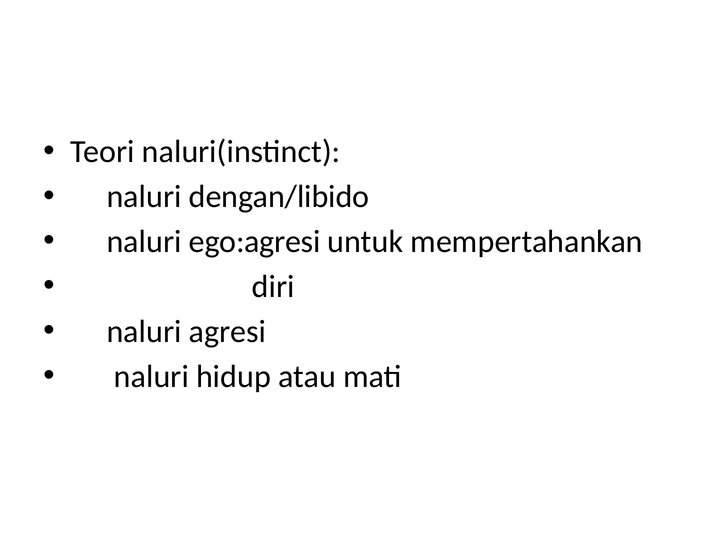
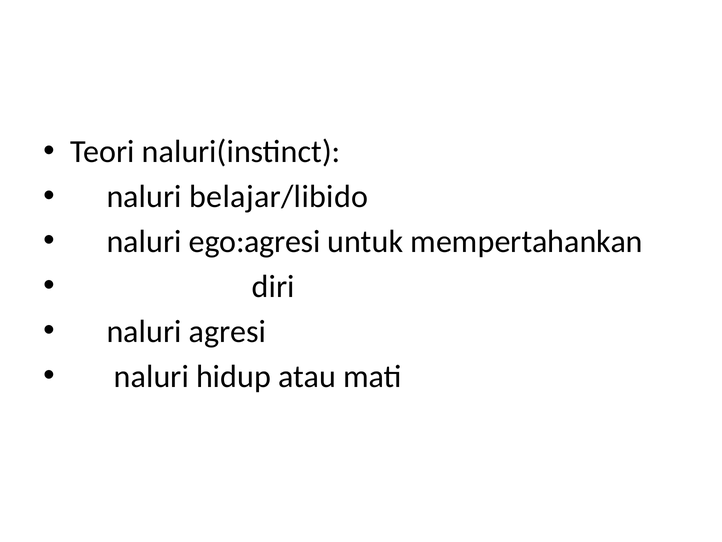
dengan/libido: dengan/libido -> belajar/libido (279, 196)
